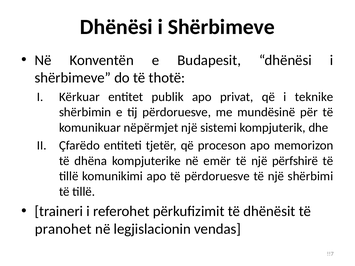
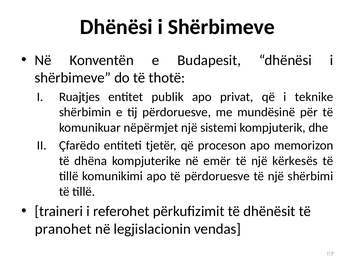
Kërkuar: Kërkuar -> Ruajtjes (79, 97)
përfshirë: përfshirë -> kërkesës (295, 161)
